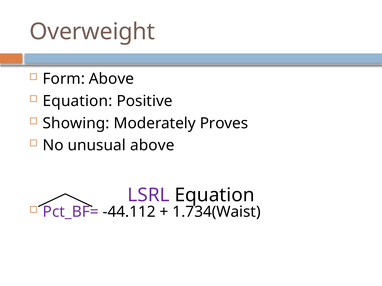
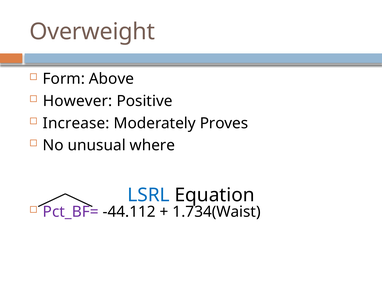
Equation: Equation -> However (78, 101)
Showing: Showing -> Increase (76, 123)
unusual above: above -> where (152, 146)
LSRL colour: purple -> blue (148, 196)
